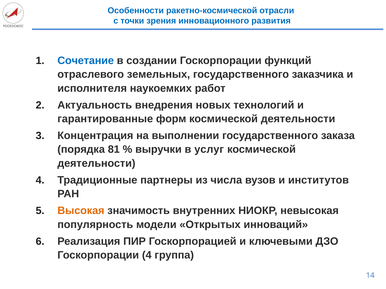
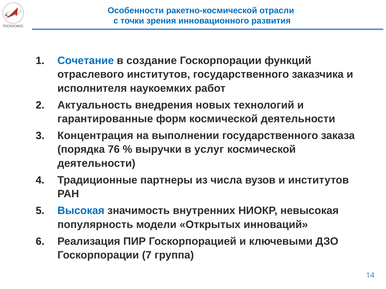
создании: создании -> создание (152, 61)
отраслевого земельных: земельных -> институтов (159, 74)
81: 81 -> 76 (114, 150)
Высокая colour: orange -> blue (81, 211)
Госкорпорации 4: 4 -> 7 (147, 256)
